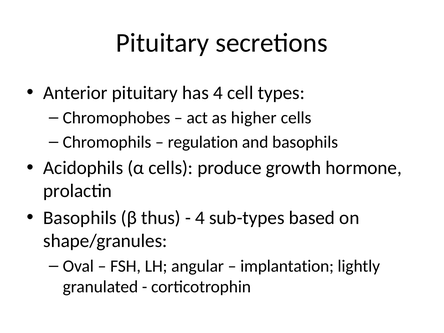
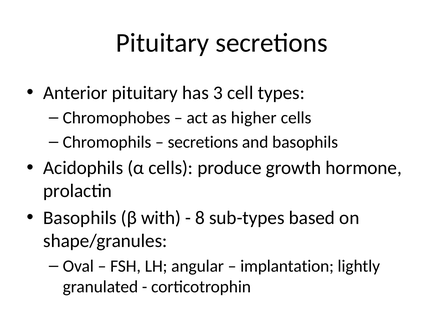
has 4: 4 -> 3 (218, 93)
regulation: regulation -> secretions (203, 142)
thus: thus -> with (161, 218)
4: 4 -> 8 (200, 218)
